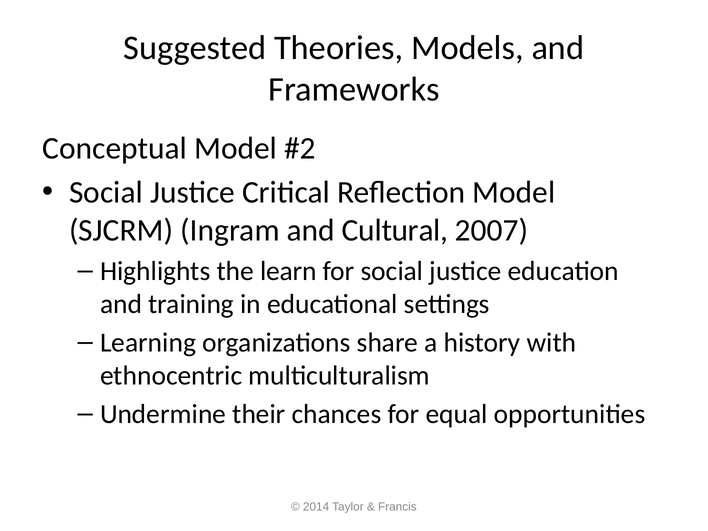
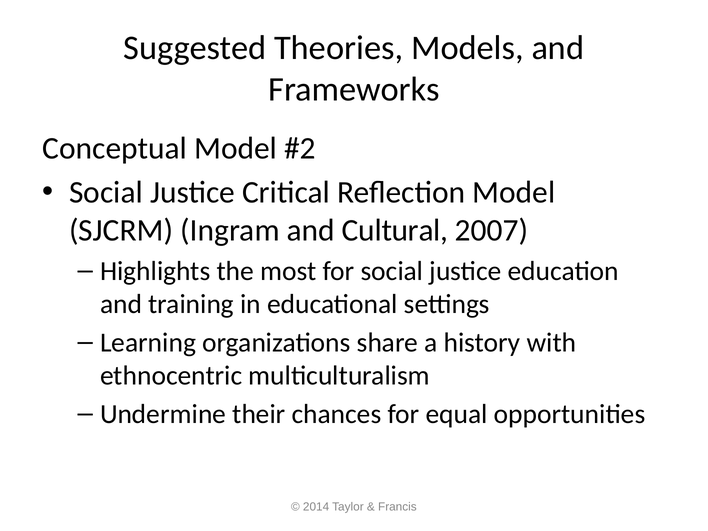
learn: learn -> most (288, 271)
